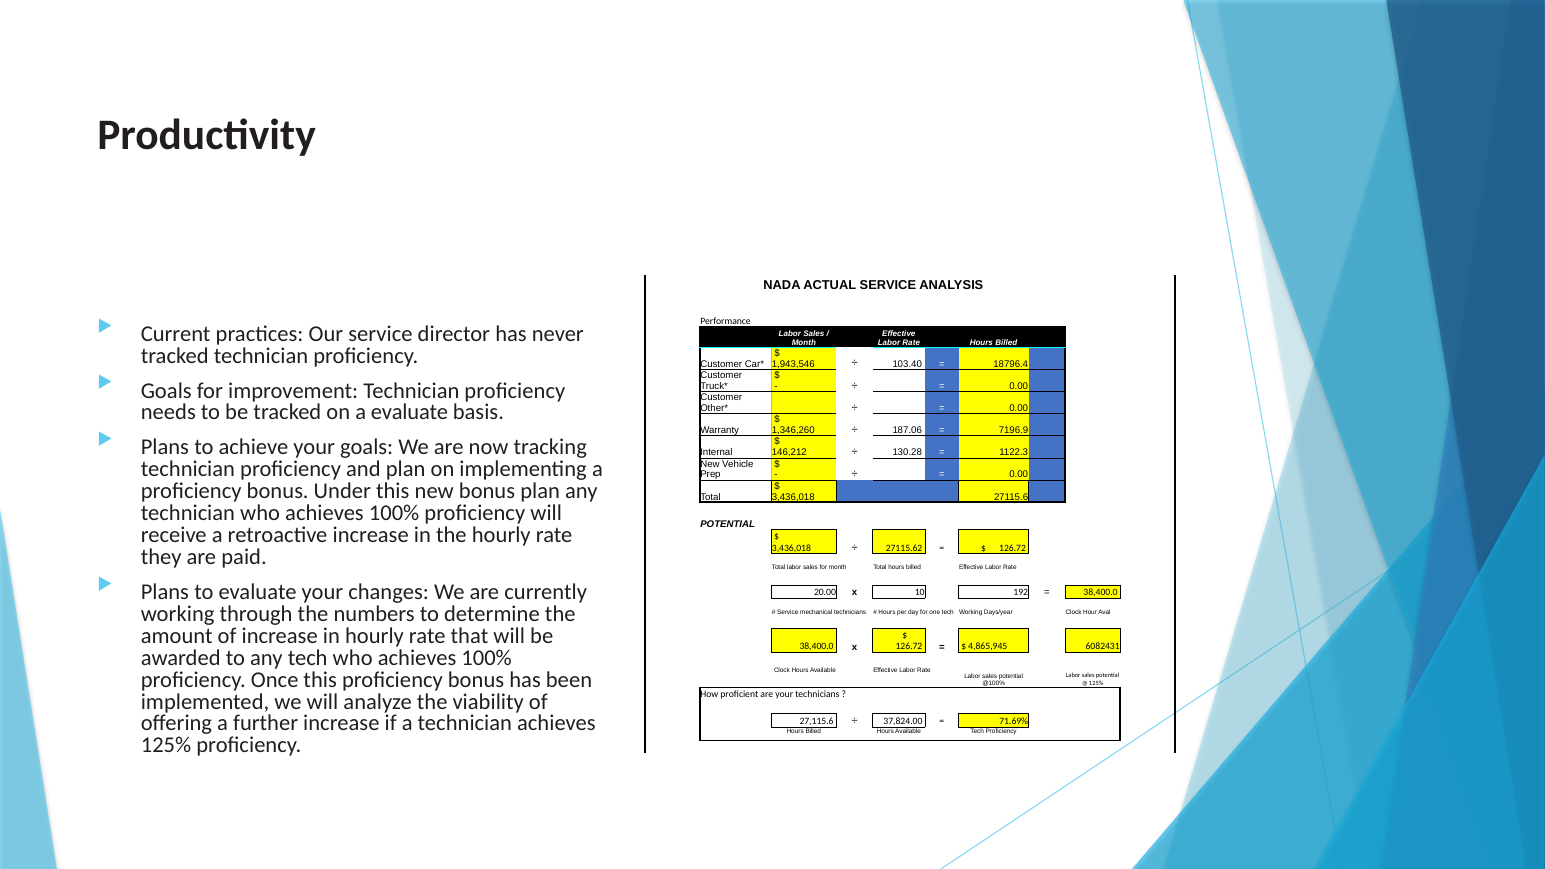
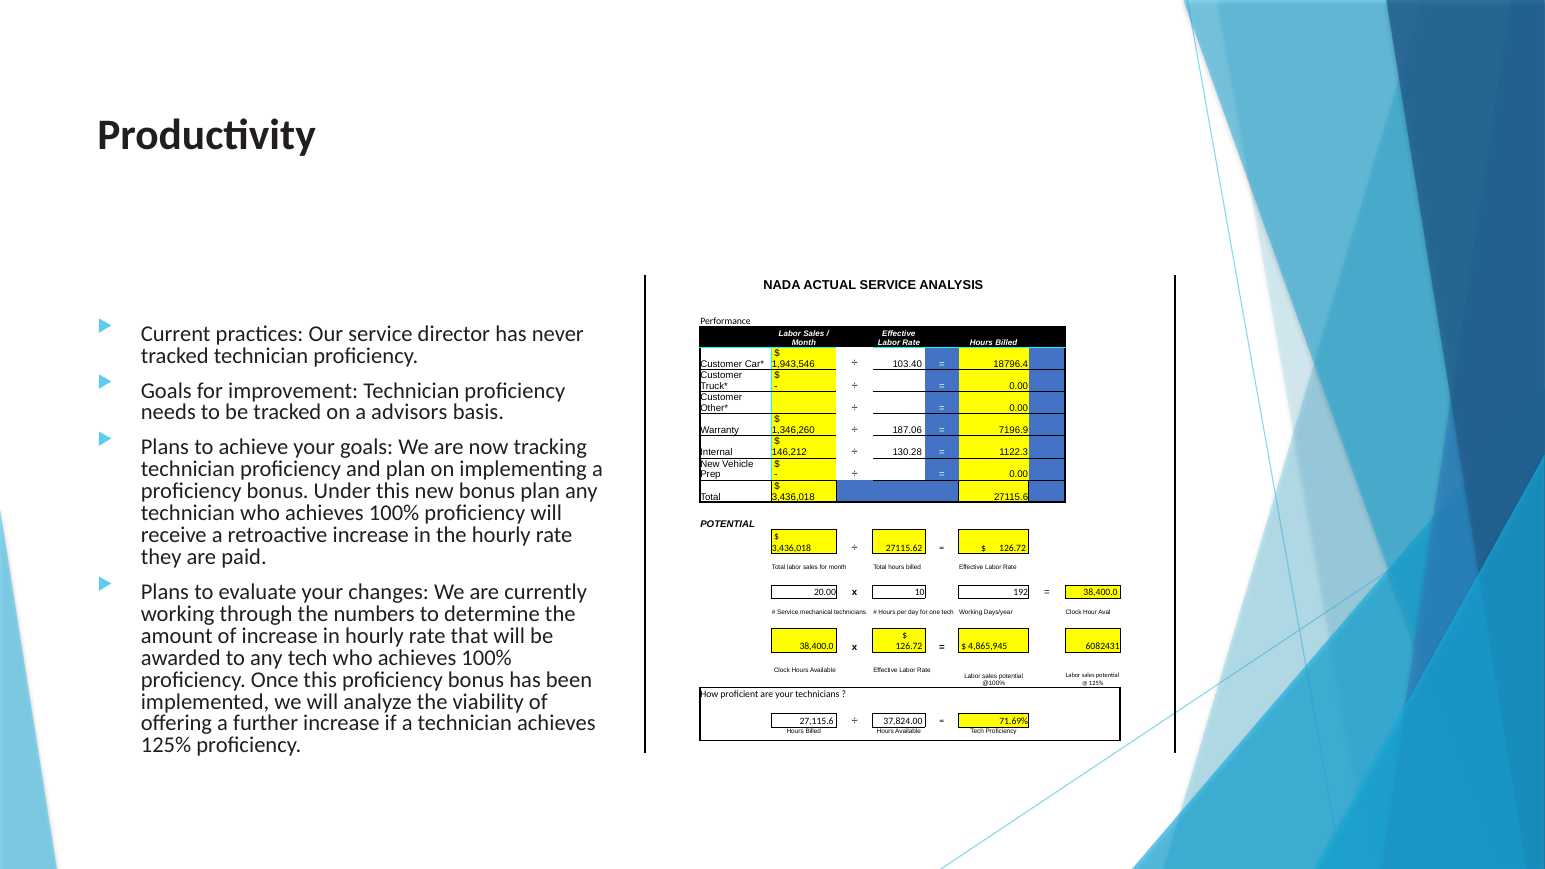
a evaluate: evaluate -> advisors (409, 413)
